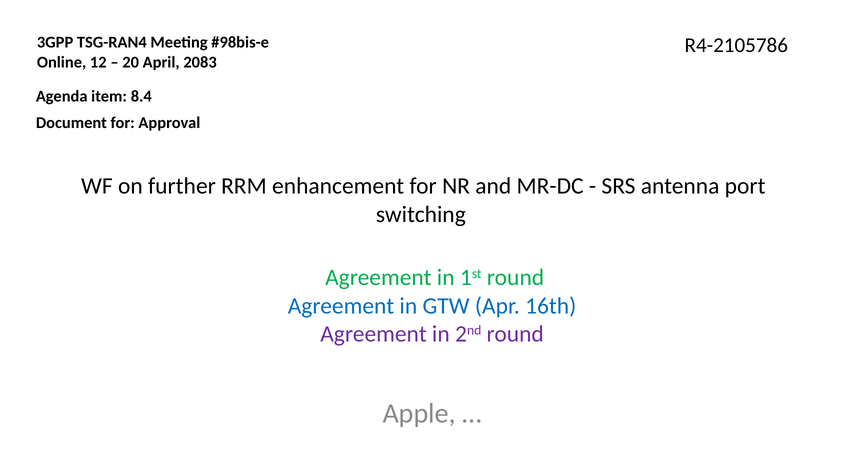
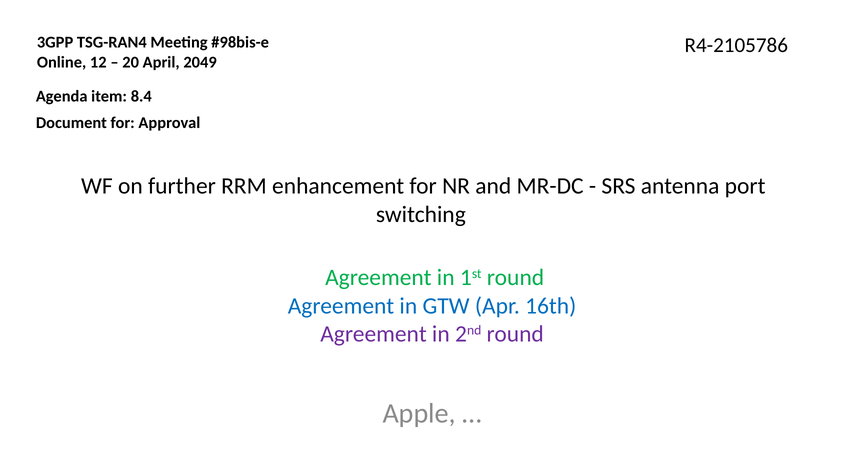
2083: 2083 -> 2049 (200, 62)
